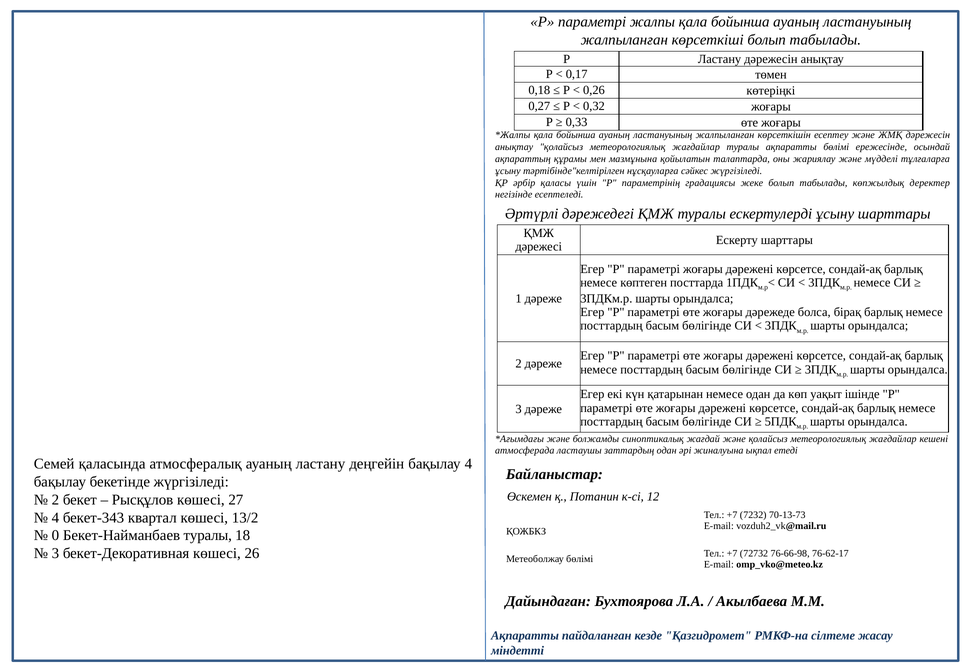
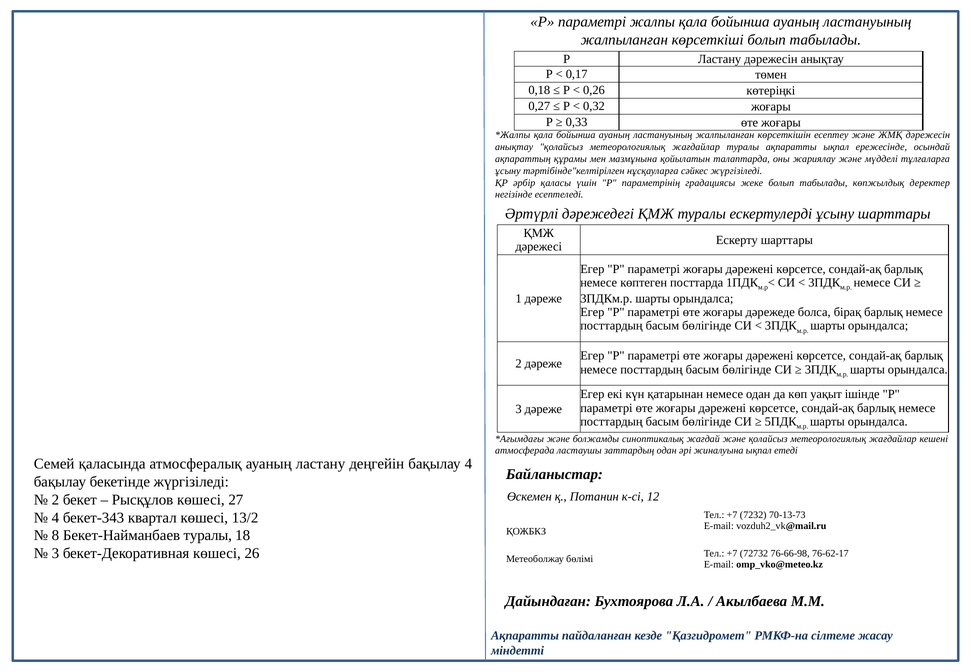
ақпаратты бөлімі: бөлімі -> ықпал (836, 147)
0: 0 -> 8 (55, 536)
